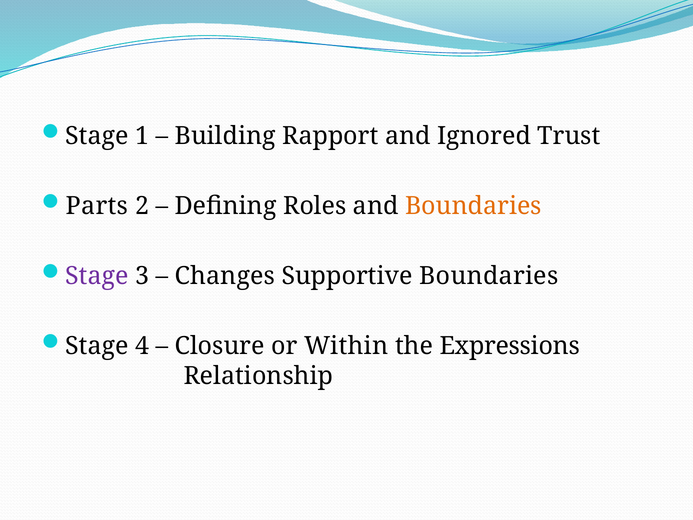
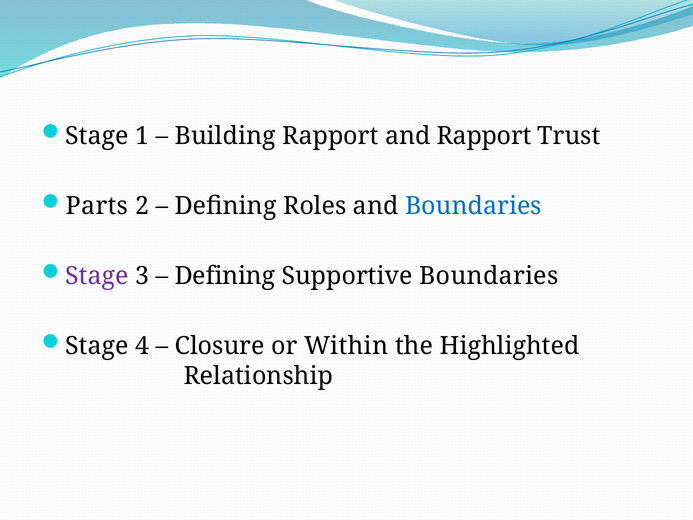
and Ignored: Ignored -> Rapport (484, 136)
Boundaries colour: orange -> blue (473, 206)
Changes: Changes -> Defining (225, 276)
Expressions: Expressions -> Highlighted (510, 346)
